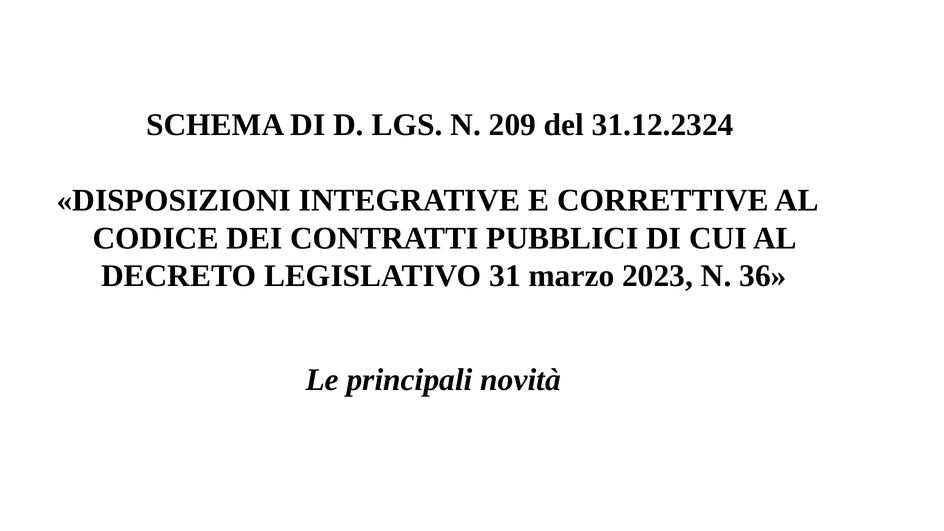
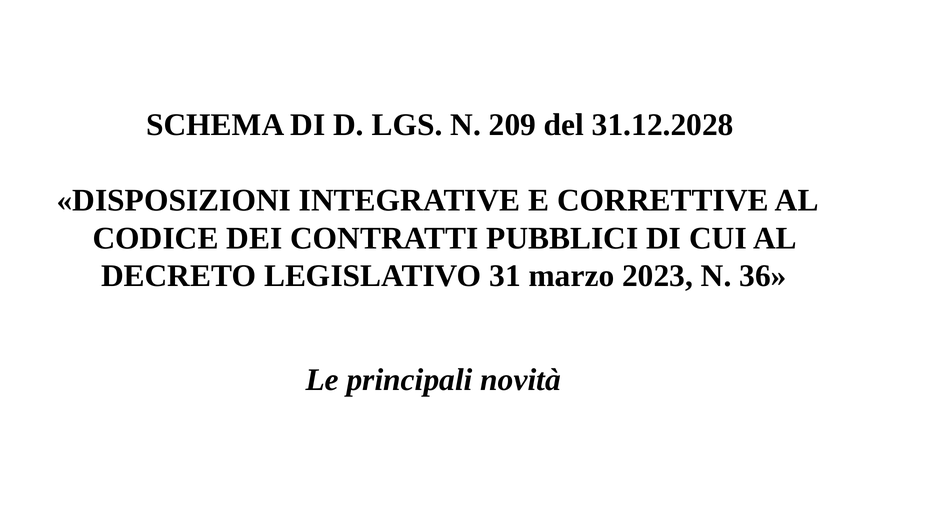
31.12.2324: 31.12.2324 -> 31.12.2028 (663, 125)
